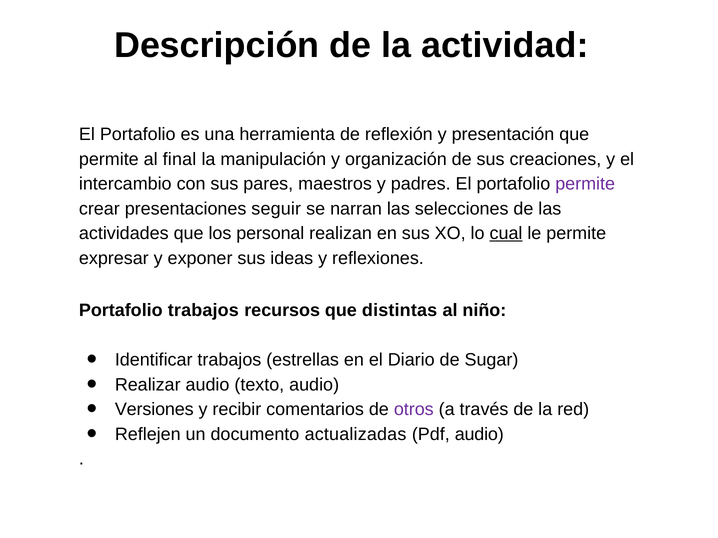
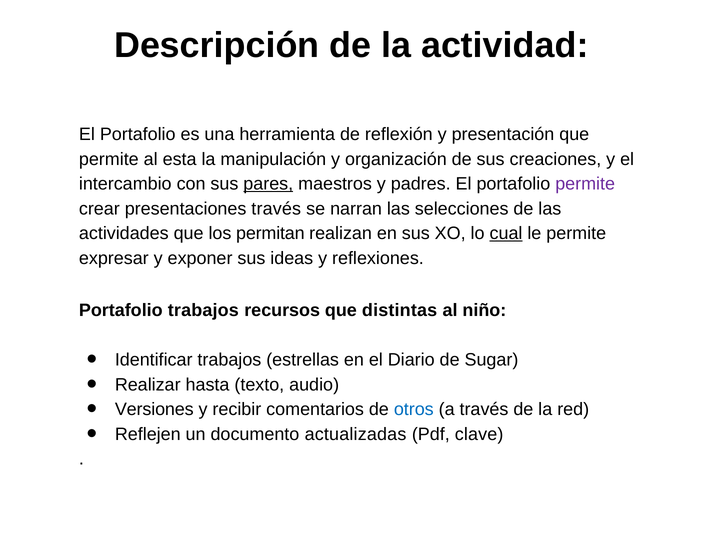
final: final -> esta (180, 159)
pares underline: none -> present (268, 184)
presentaciones seguir: seguir -> través (276, 209)
personal: personal -> permitan (270, 234)
Realizar audio: audio -> hasta (207, 385)
otros colour: purple -> blue (414, 410)
Pdf audio: audio -> clave (479, 435)
